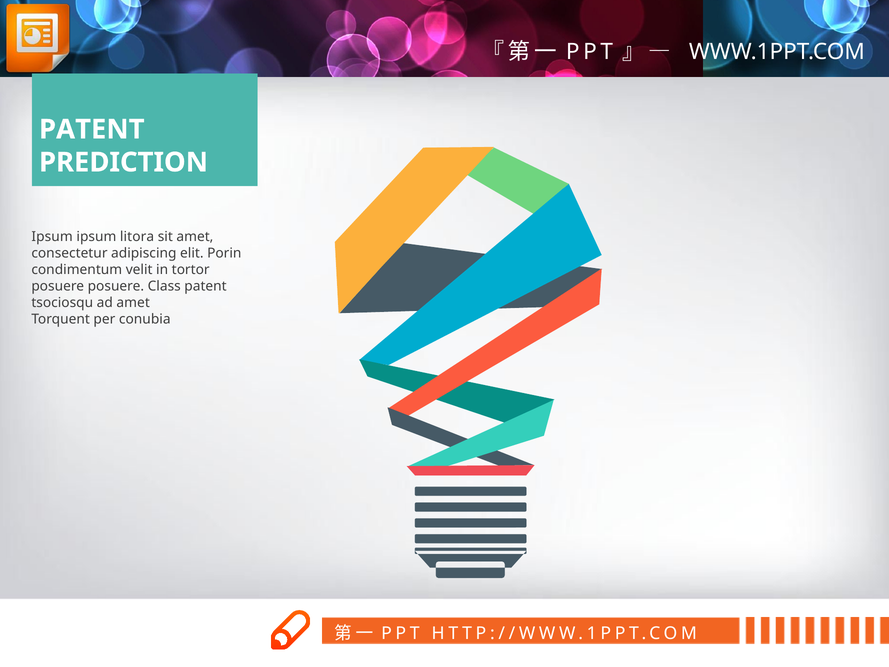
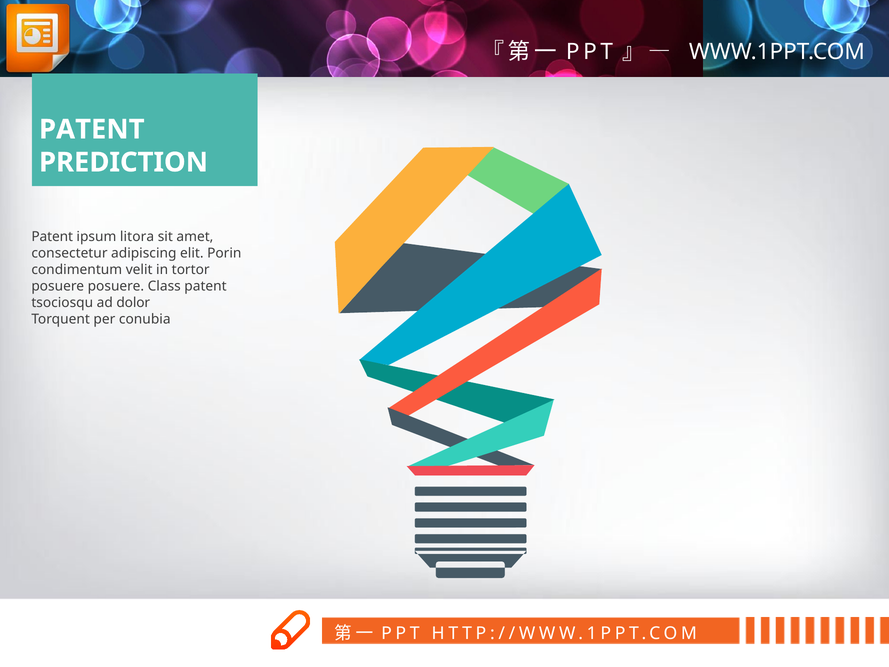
Ipsum: Ipsum -> Patent (52, 237)
ad amet: amet -> dolor (133, 303)
